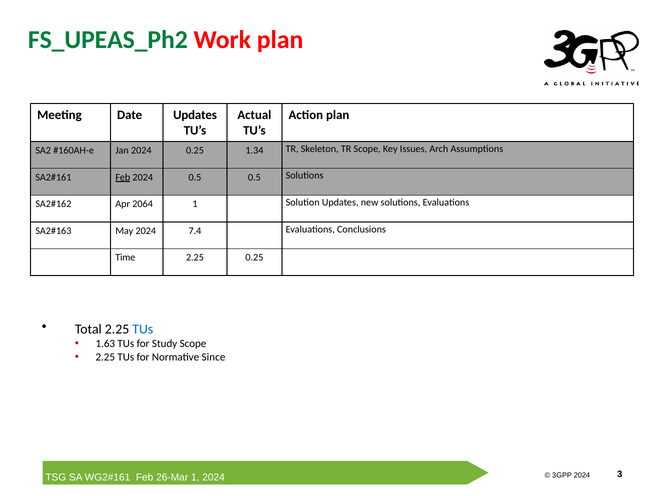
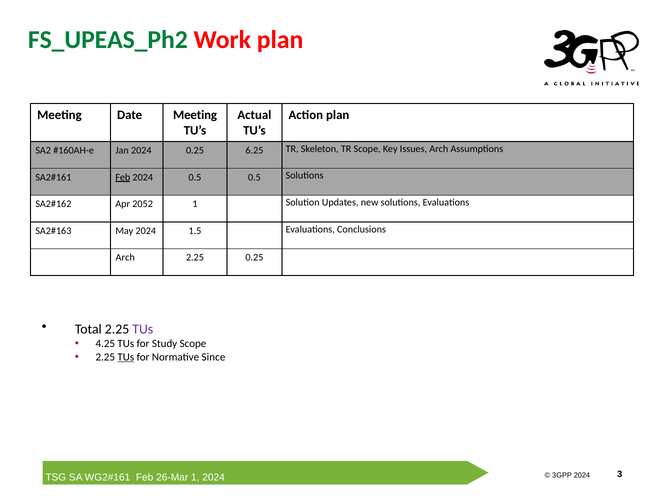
Date Updates: Updates -> Meeting (195, 115)
1.34: 1.34 -> 6.25 (254, 150)
2064: 2064 -> 2052 (143, 204)
7.4: 7.4 -> 1.5 (195, 231)
Time: Time -> Arch (125, 258)
TUs colour: blue -> purple (143, 329)
1.63: 1.63 -> 4.25 (105, 344)
TUs underline: none -> present (126, 357)
